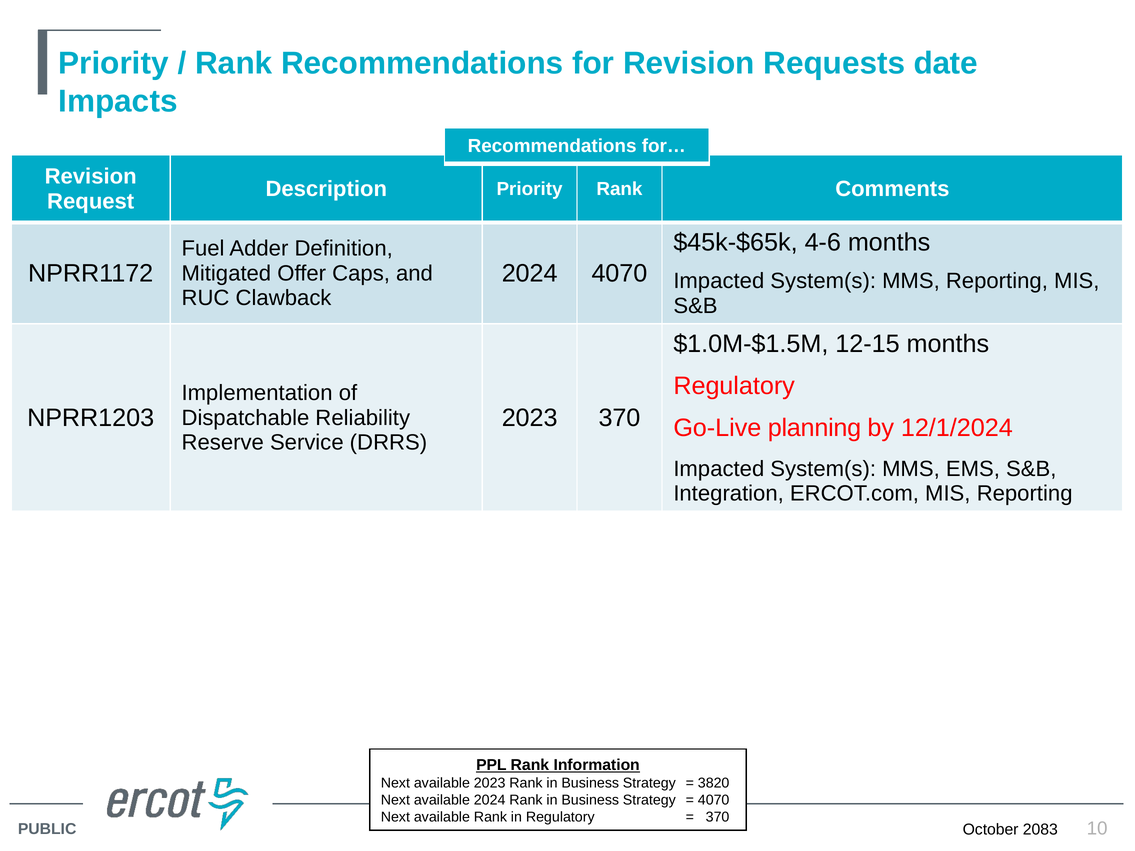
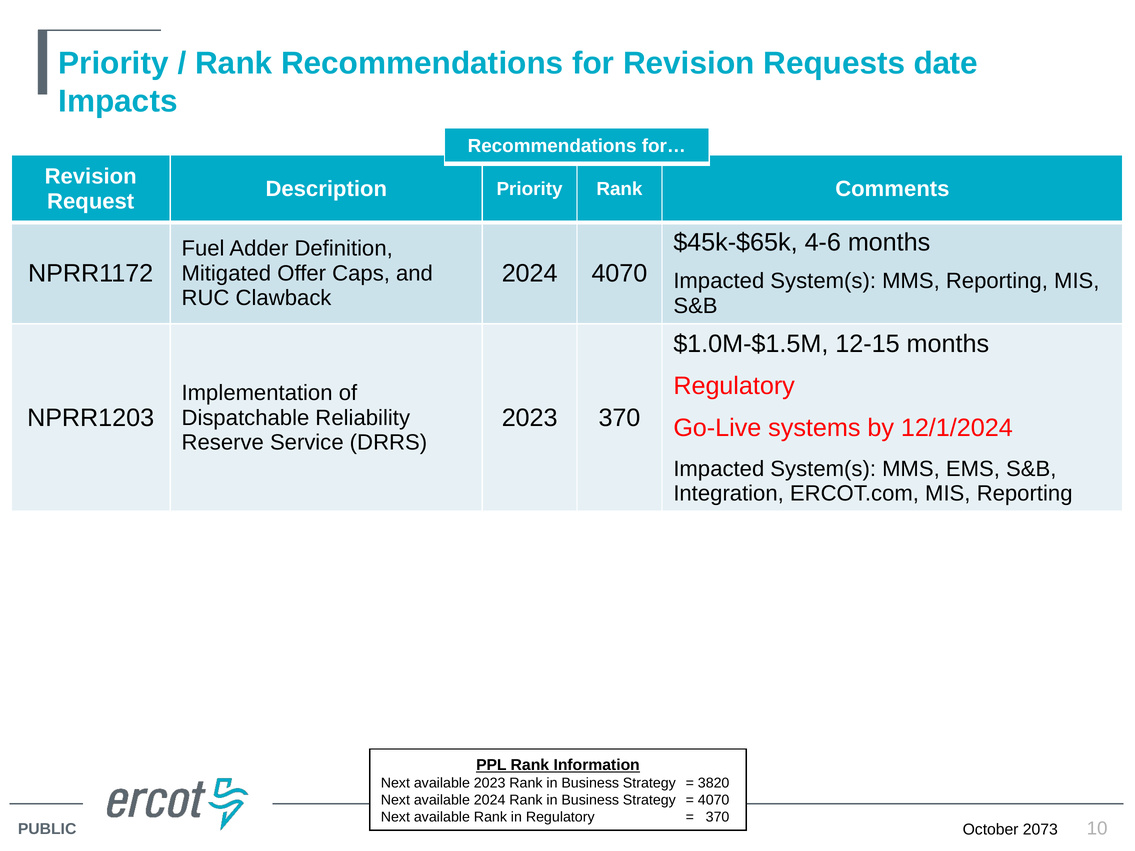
planning: planning -> systems (814, 428)
2083: 2083 -> 2073 (1040, 830)
